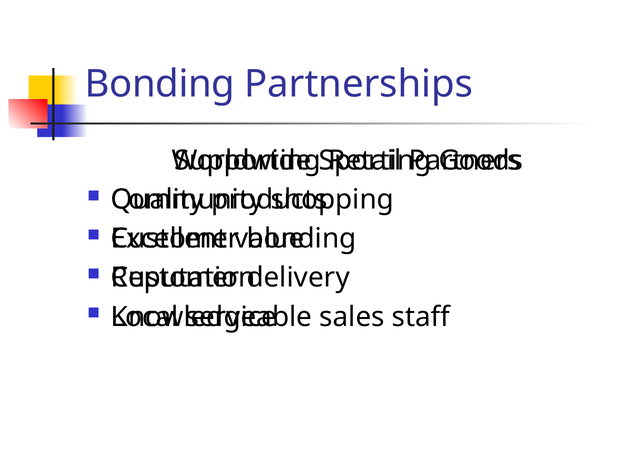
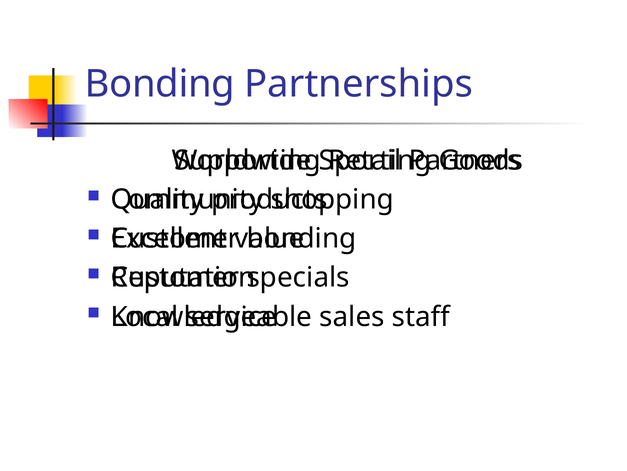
delivery: delivery -> specials (298, 277)
